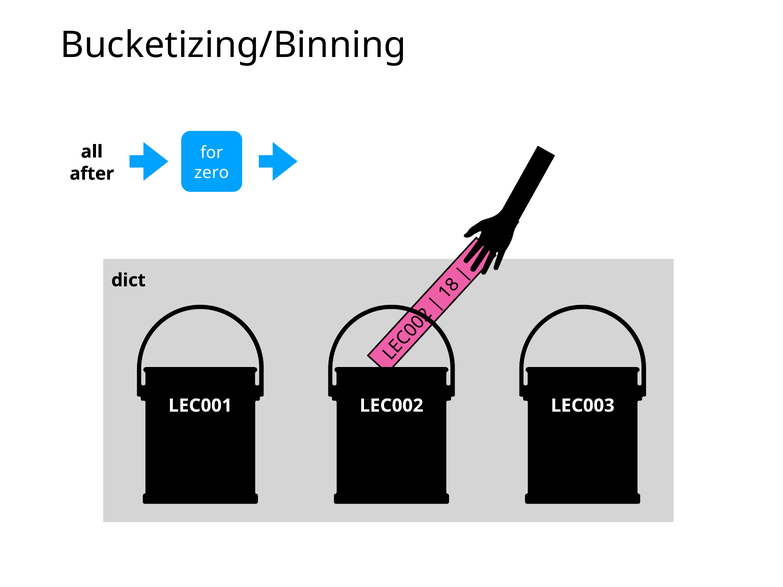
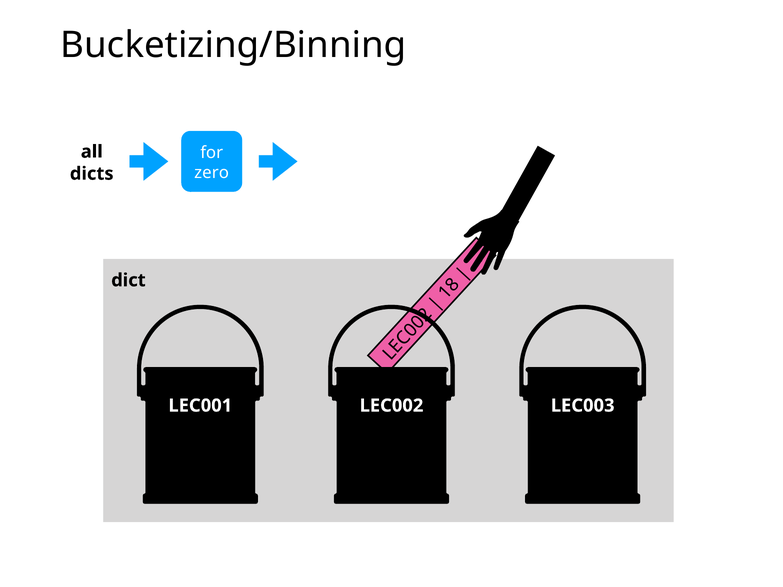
after: after -> dicts (92, 174)
